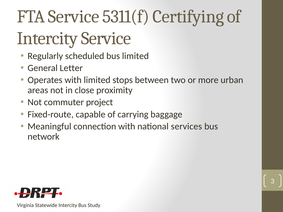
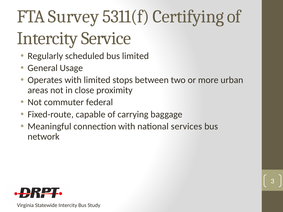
FTA Service: Service -> Survey (73, 17)
Letter: Letter -> Usage (71, 68)
project: project -> federal (99, 102)
